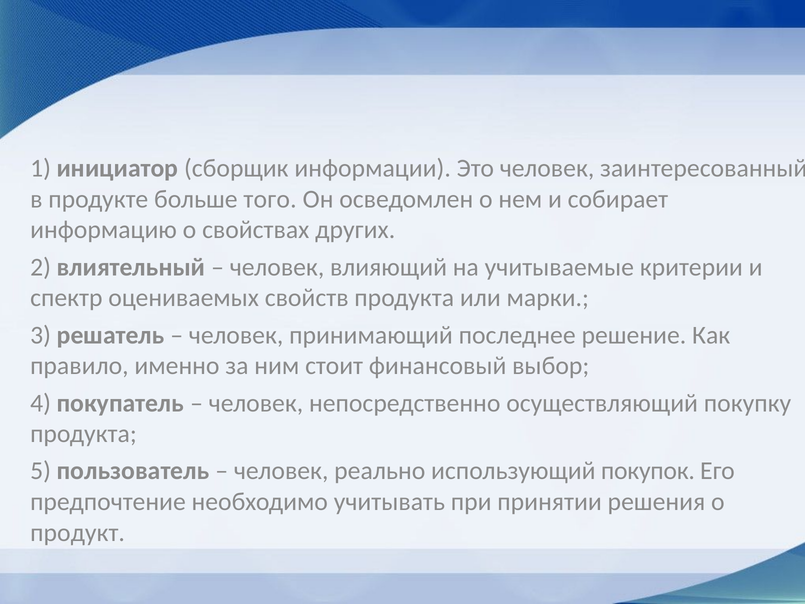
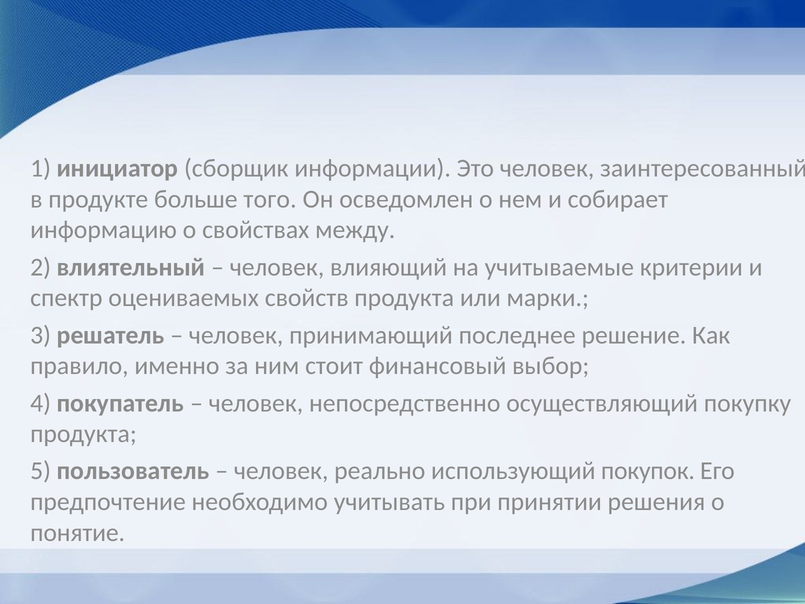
других: других -> между (355, 230)
продукт: продукт -> понятие (78, 532)
